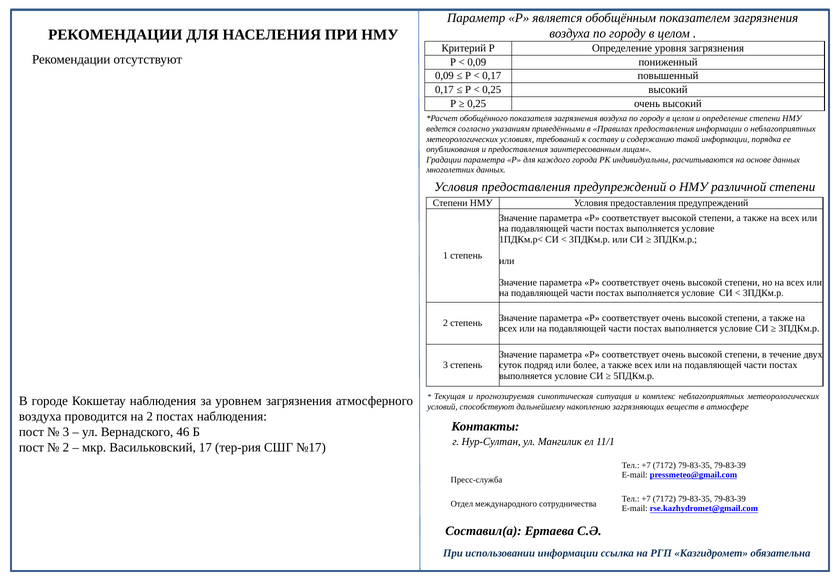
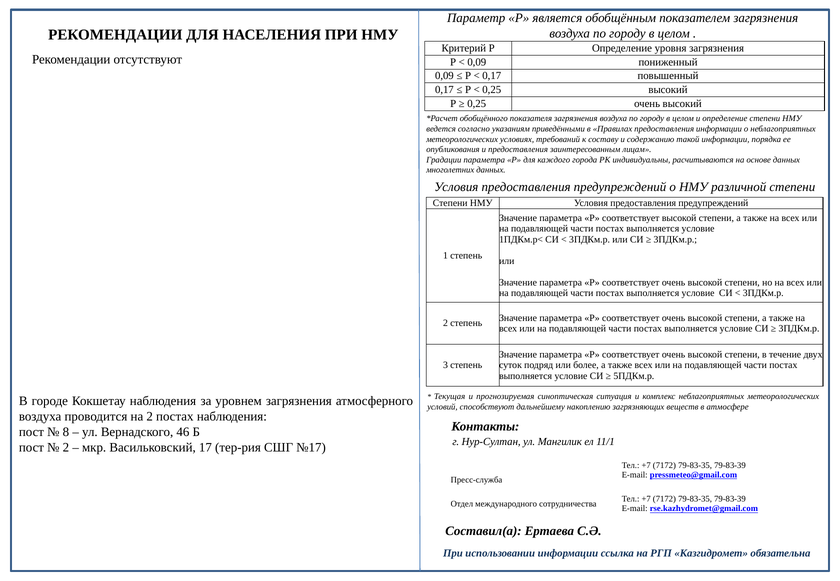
3: 3 -> 8 (66, 433)
